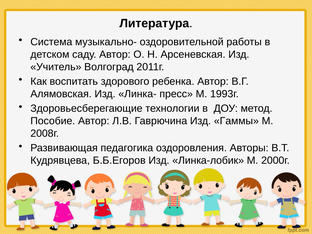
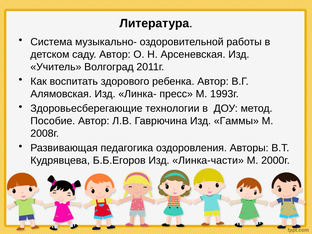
Линка-лобик: Линка-лобик -> Линка-части (208, 161)
